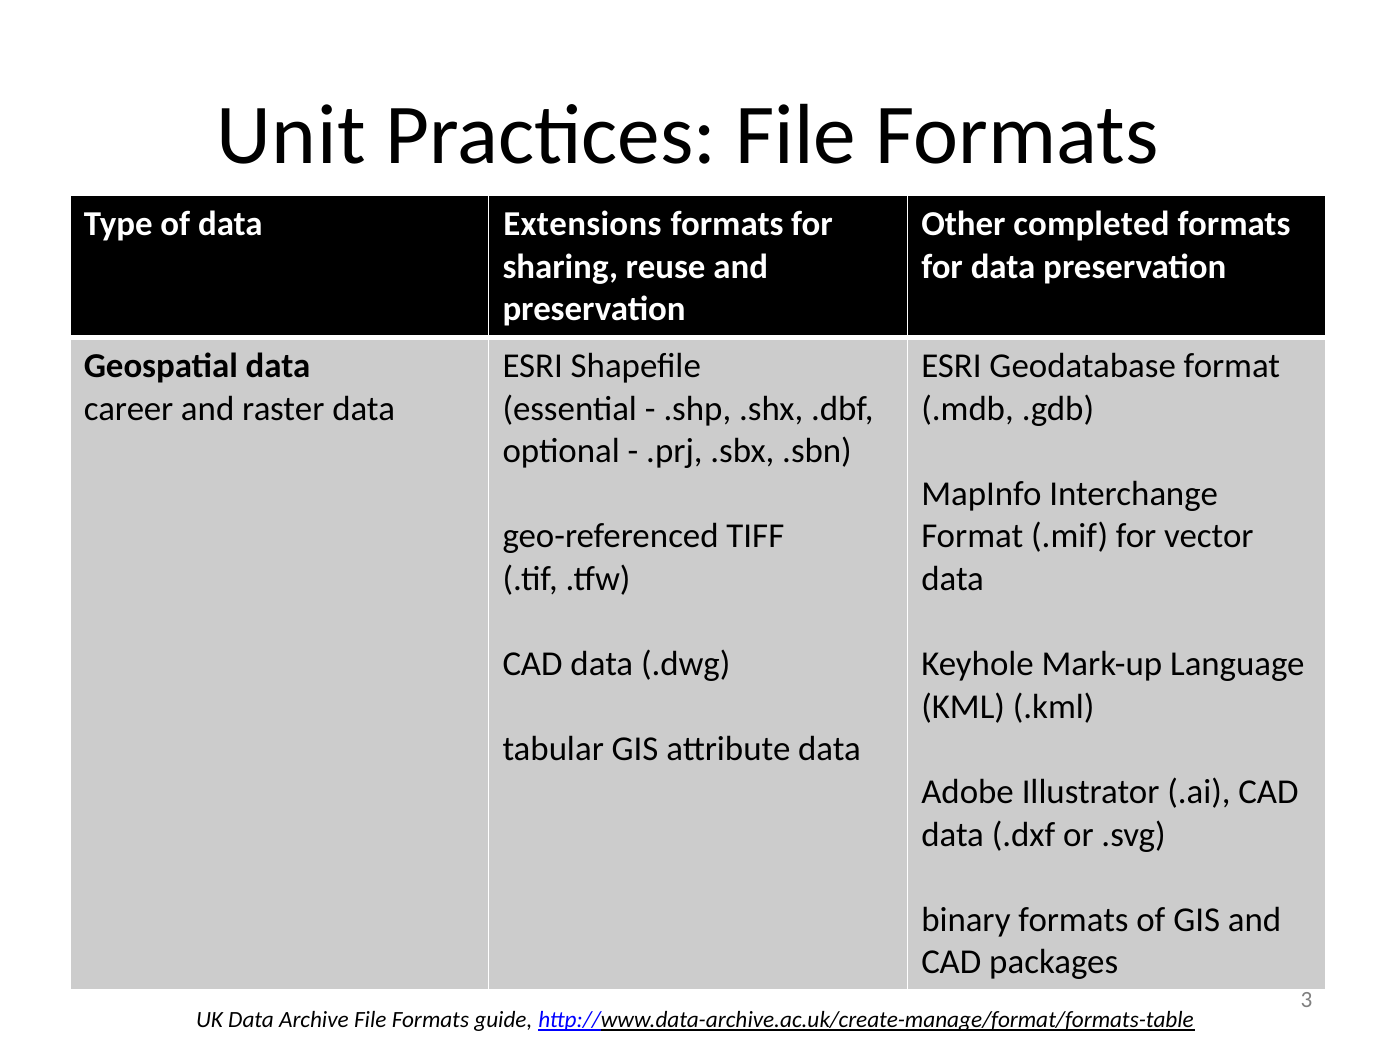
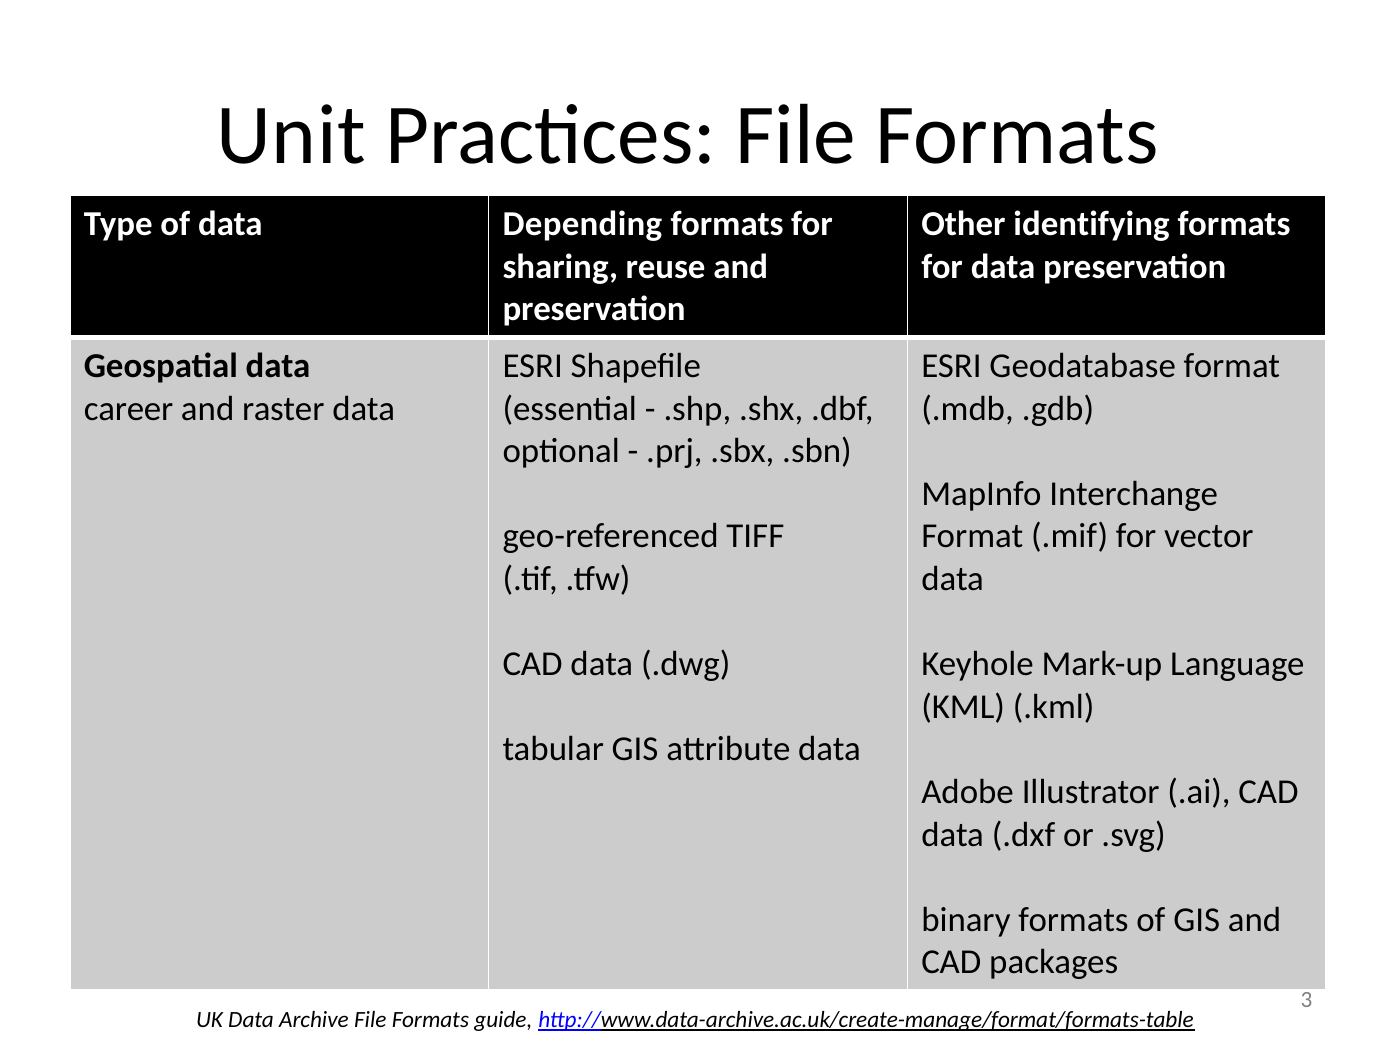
Extensions: Extensions -> Depending (582, 224)
completed: completed -> identifying (1092, 224)
